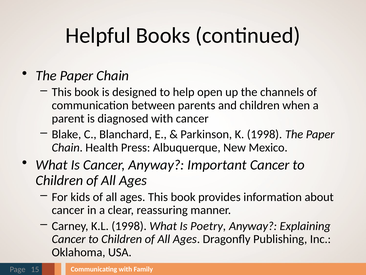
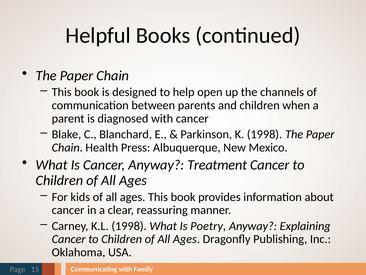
Important: Important -> Treatment (217, 165)
